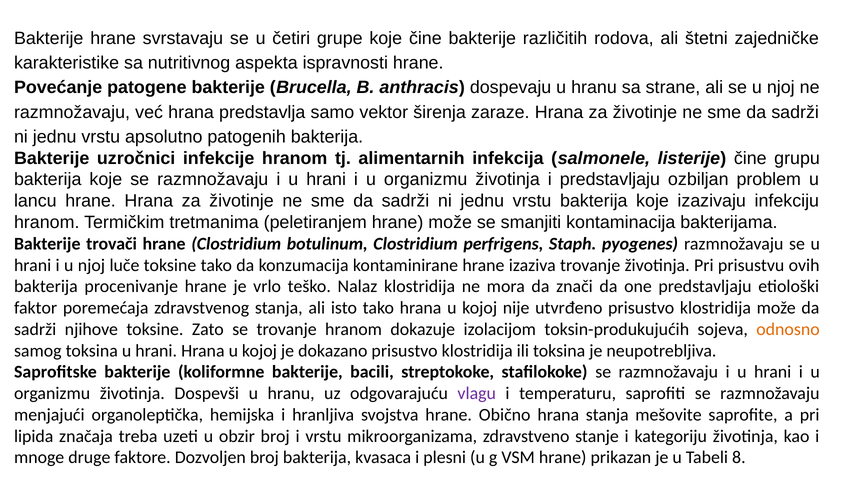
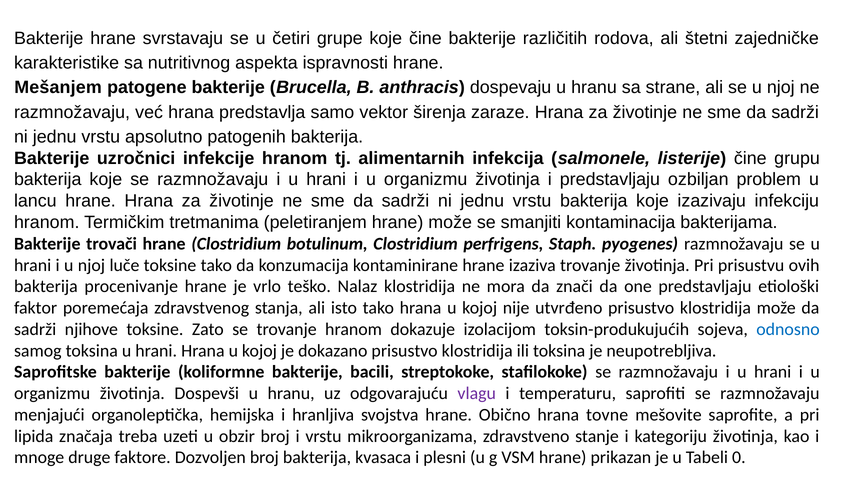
Povećanje: Povećanje -> Mešanjem (58, 88)
odnosno colour: orange -> blue (788, 330)
hrana stanja: stanja -> tovne (607, 415)
8: 8 -> 0 (739, 458)
